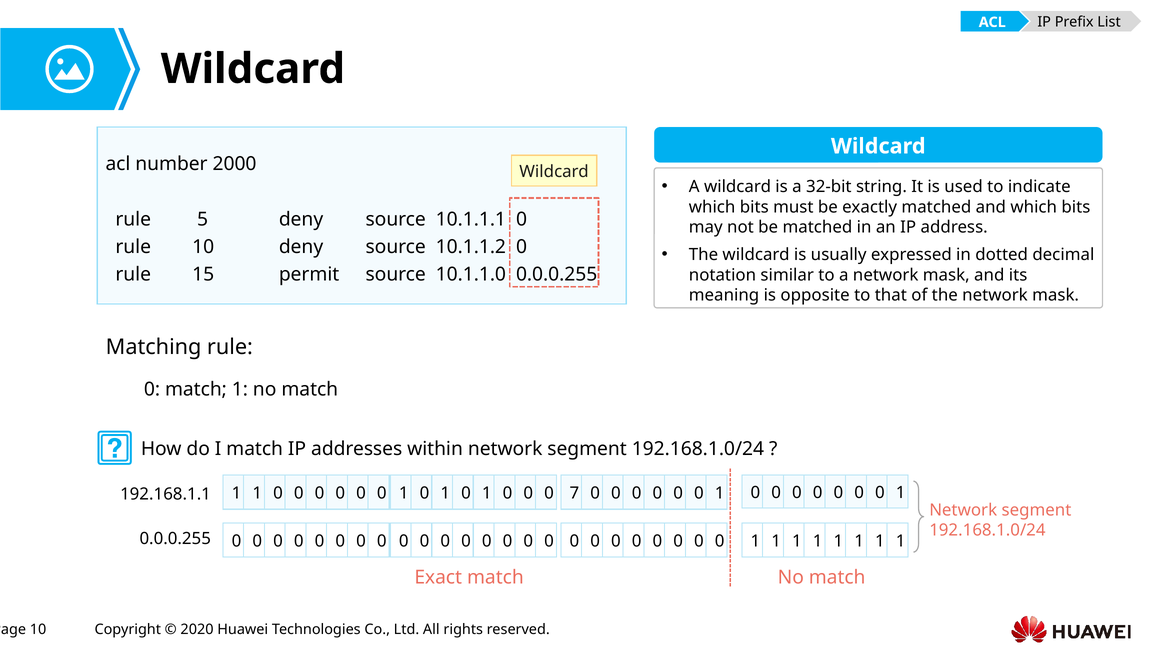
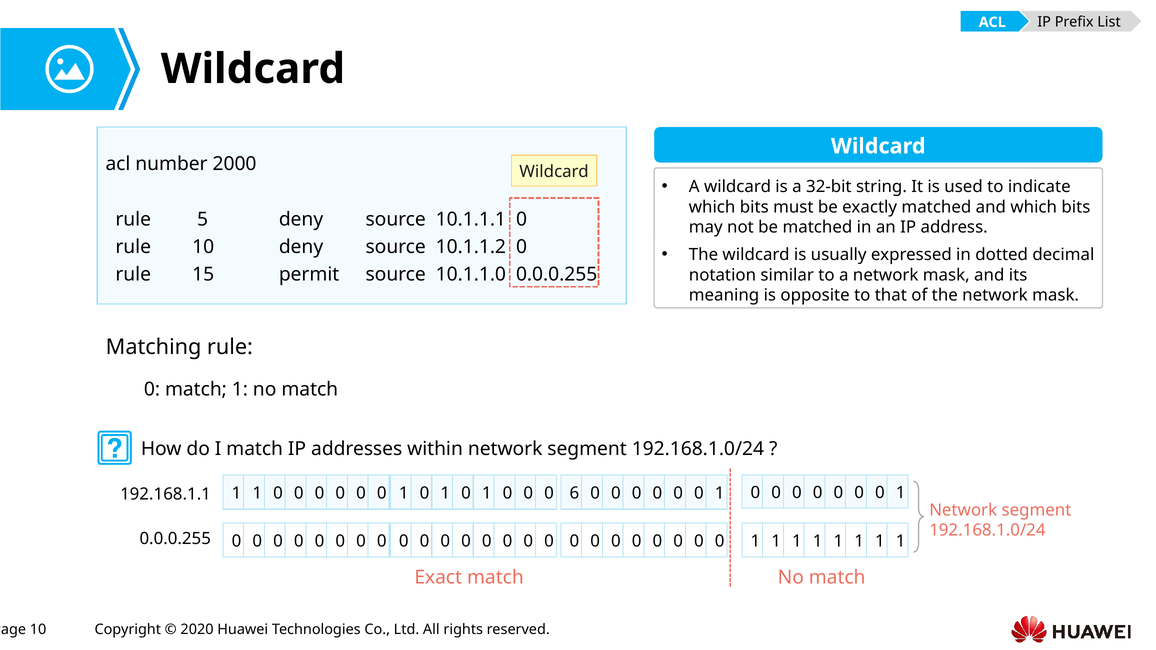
7: 7 -> 6 (574, 493)
